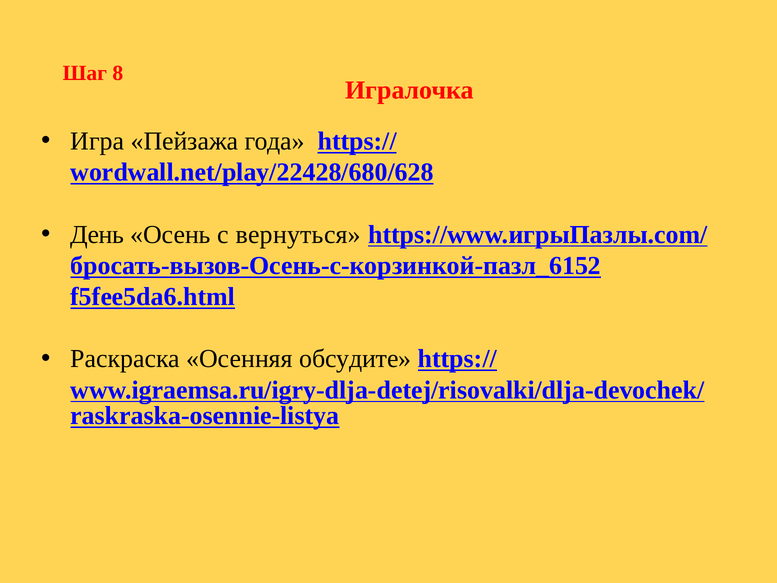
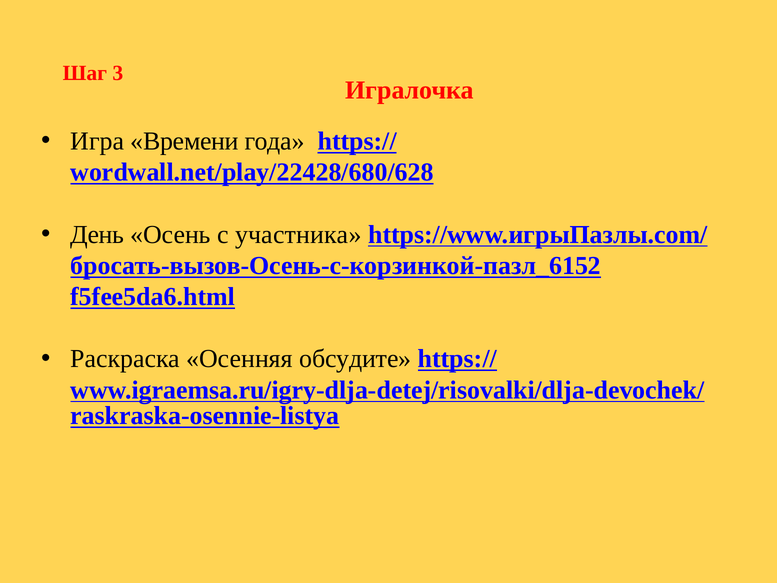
8: 8 -> 3 (118, 73)
Пейзажа: Пейзажа -> Времени (185, 141)
вернуться: вернуться -> участника (298, 234)
